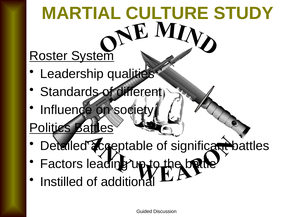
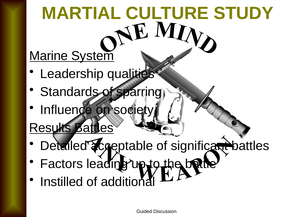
Roster: Roster -> Marine (49, 56)
different: different -> sparring (139, 92)
Politics: Politics -> Results (50, 128)
